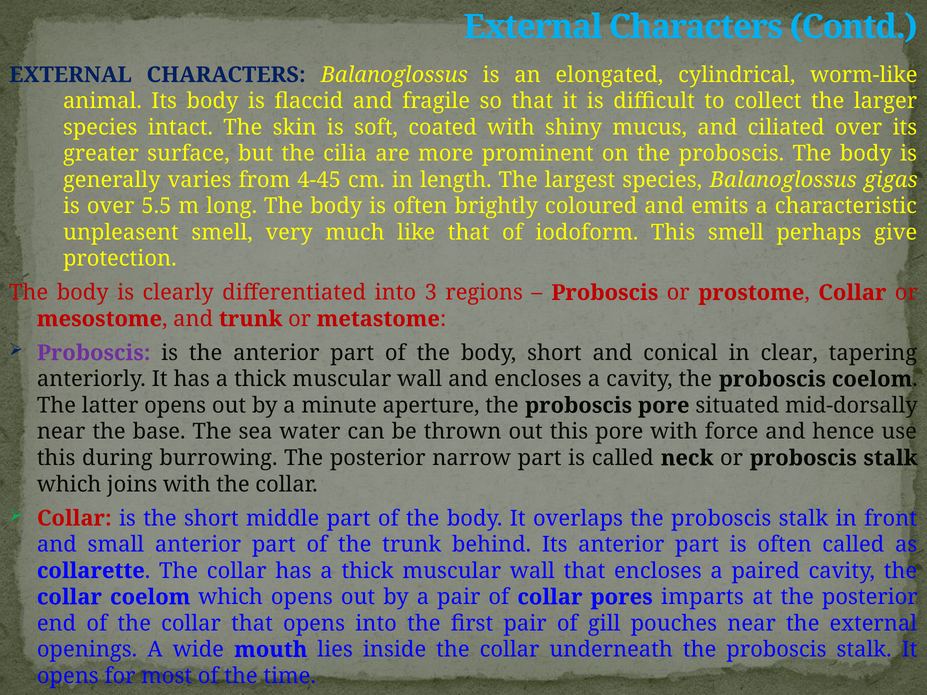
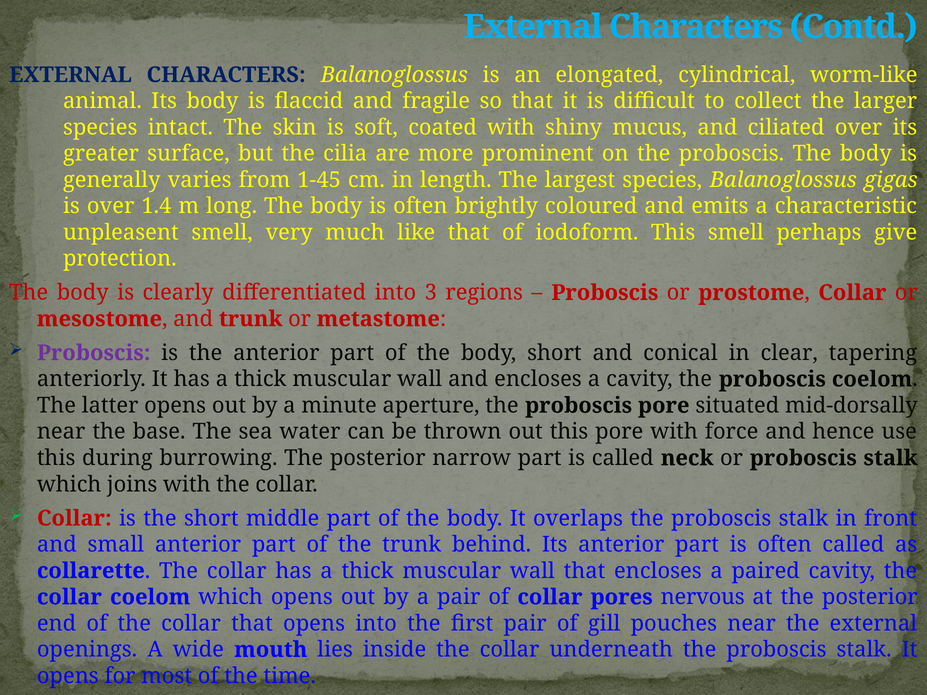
4-45: 4-45 -> 1-45 (319, 180)
5.5: 5.5 -> 1.4 (156, 206)
imparts: imparts -> nervous (703, 597)
